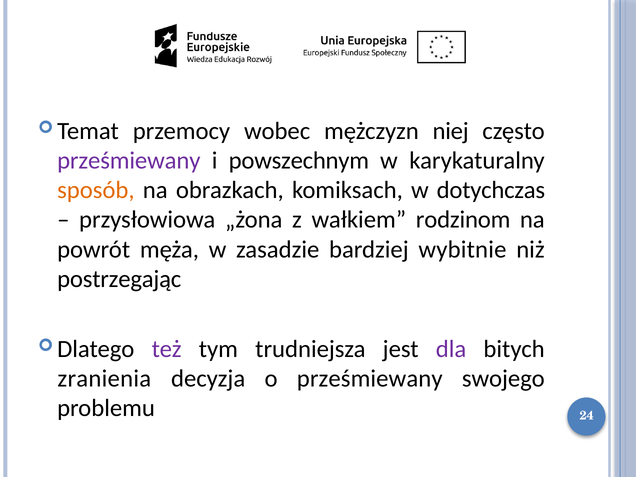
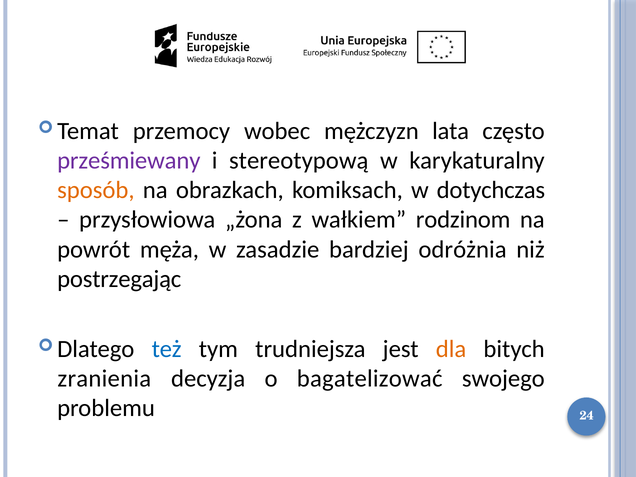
niej: niej -> lata (451, 131)
powszechnym: powszechnym -> stereotypową (299, 161)
wybitnie: wybitnie -> odróżnia (463, 249)
też colour: purple -> blue (167, 349)
dla colour: purple -> orange (451, 349)
o prześmiewany: prześmiewany -> bagatelizować (370, 379)
